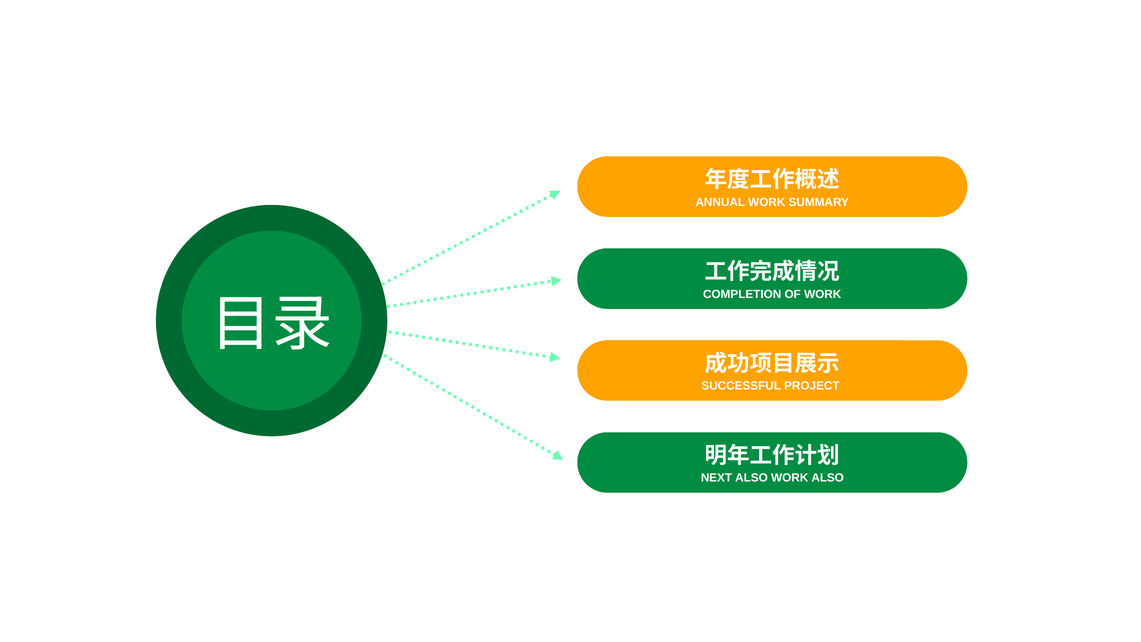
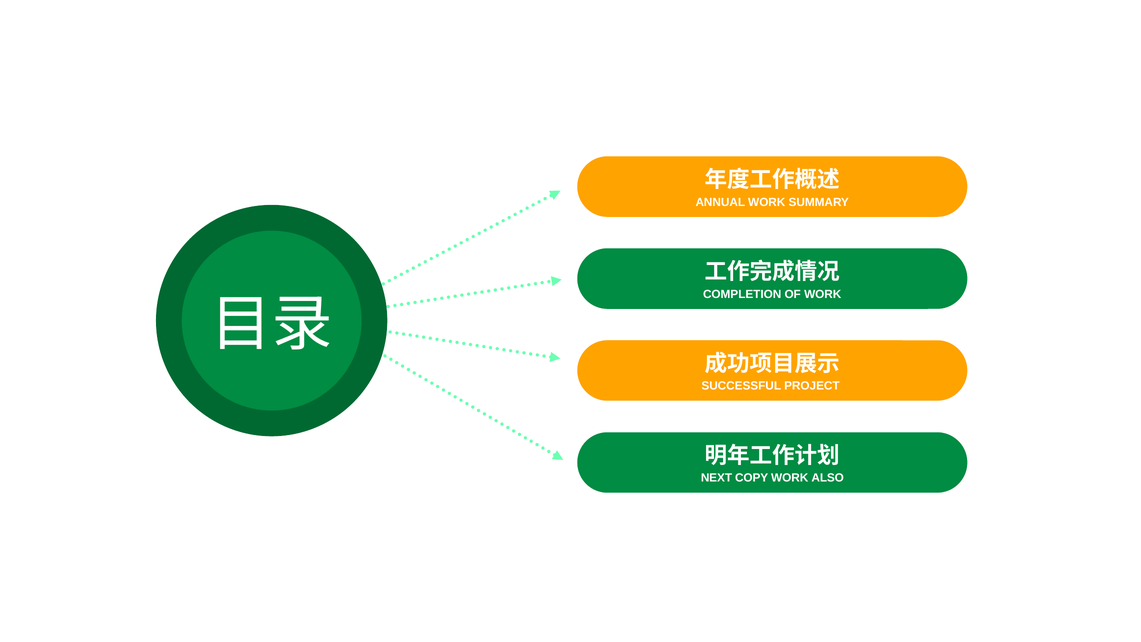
NEXT ALSO: ALSO -> COPY (752, 478)
